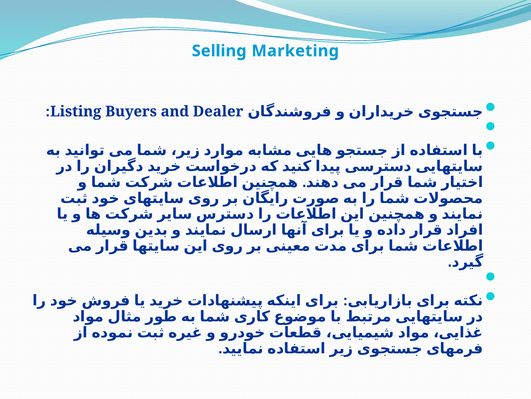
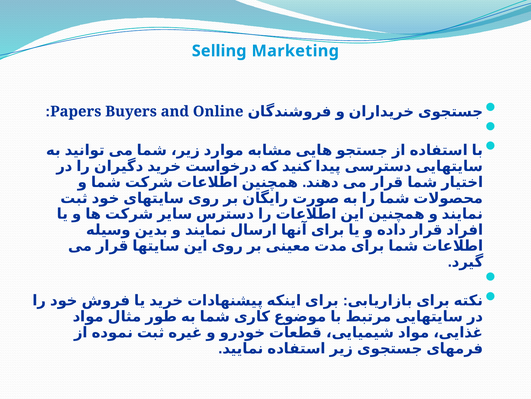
Listing: Listing -> Papers (76, 111)
Dealer: Dealer -> Online (218, 111)
